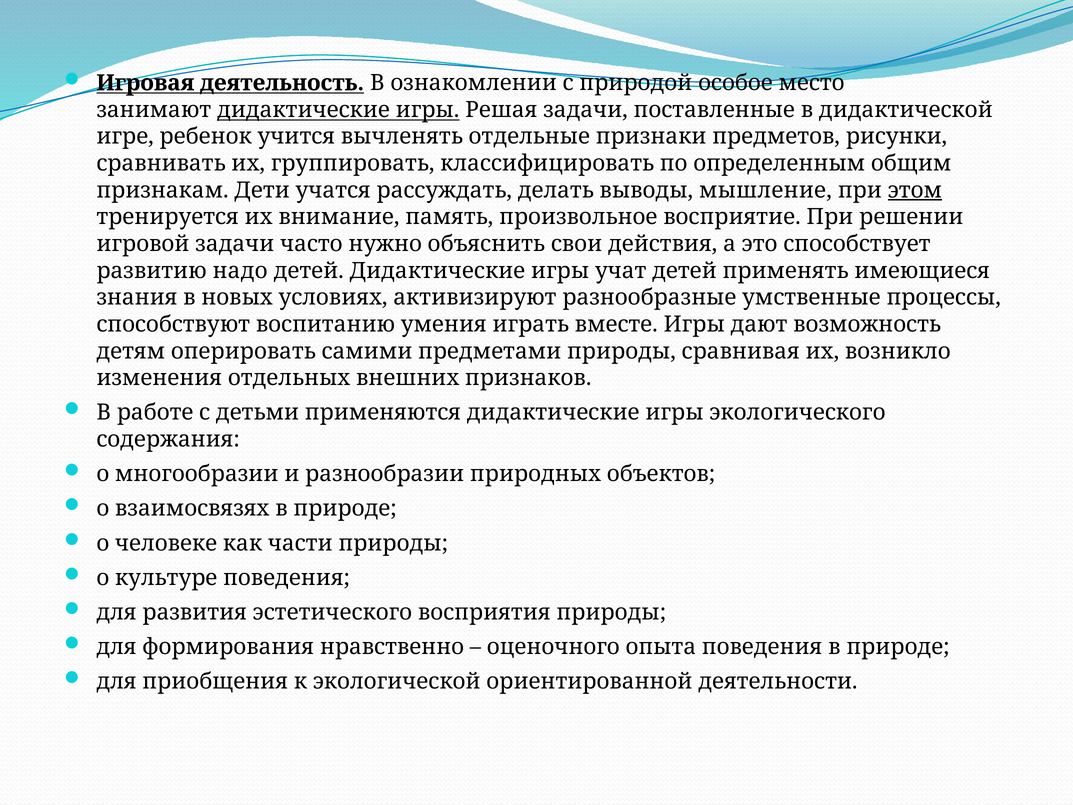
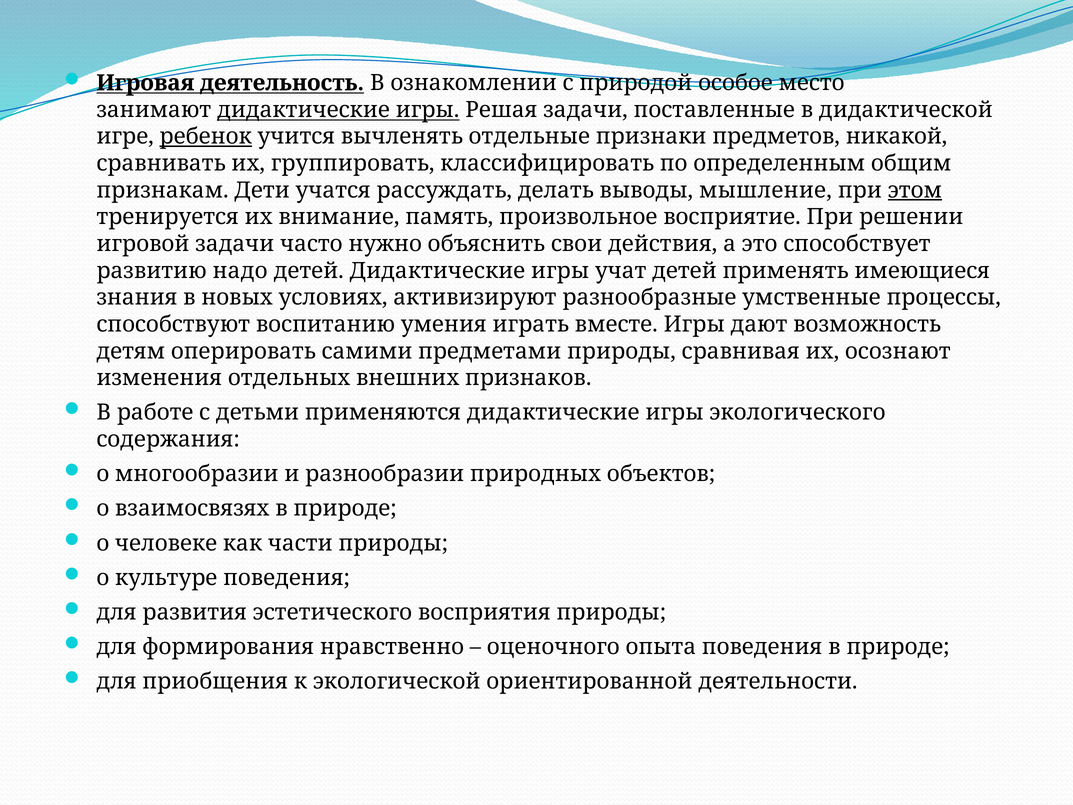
ребенок underline: none -> present (206, 137)
рисунки: рисунки -> никакой (897, 137)
возникло: возникло -> осознают (898, 351)
